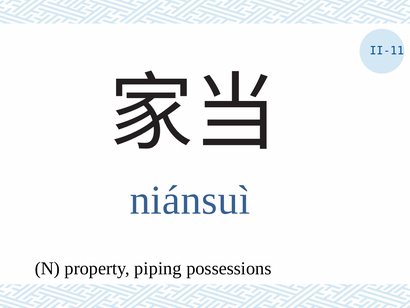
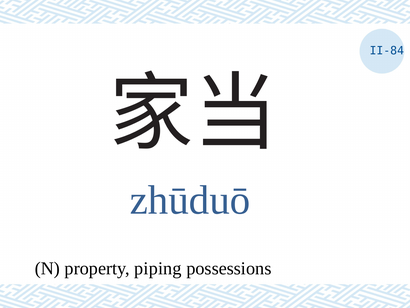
II-11: II-11 -> II-84 (387, 51)
niánsuì: niánsuì -> zhūduō (190, 200)
